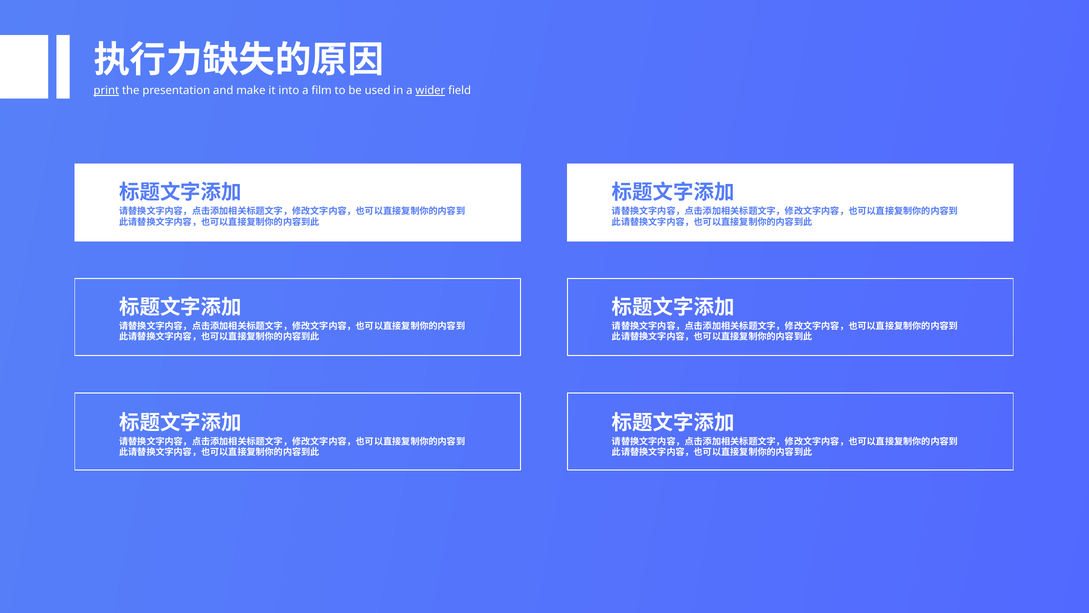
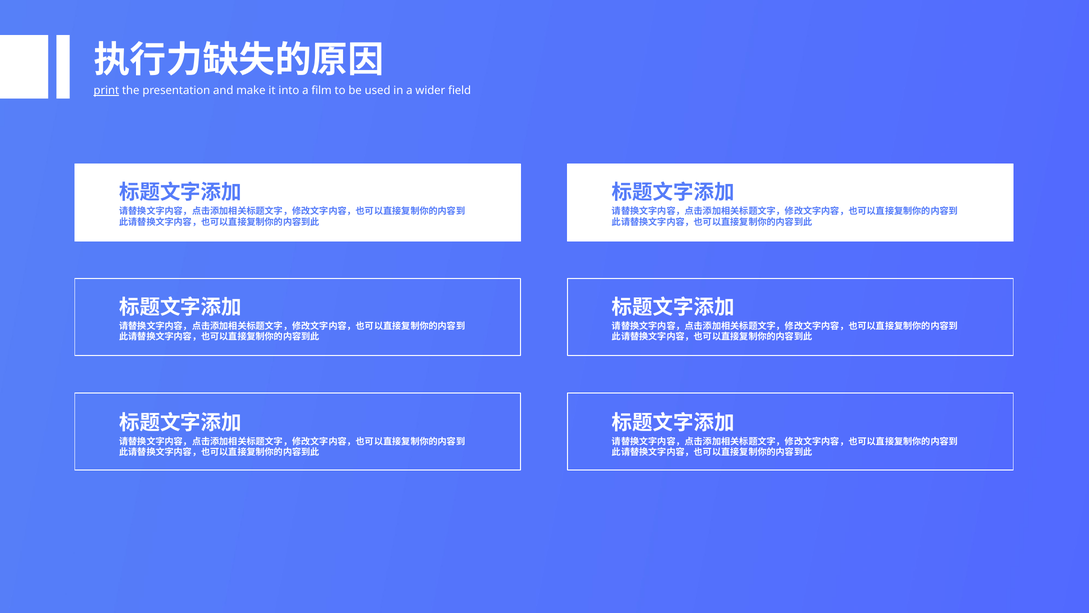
wider underline: present -> none (430, 91)
